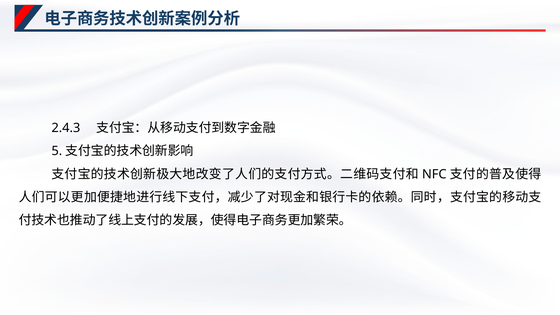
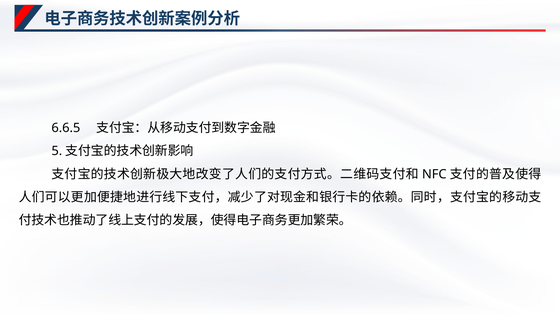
2.4.3: 2.4.3 -> 6.6.5 (66, 128)
